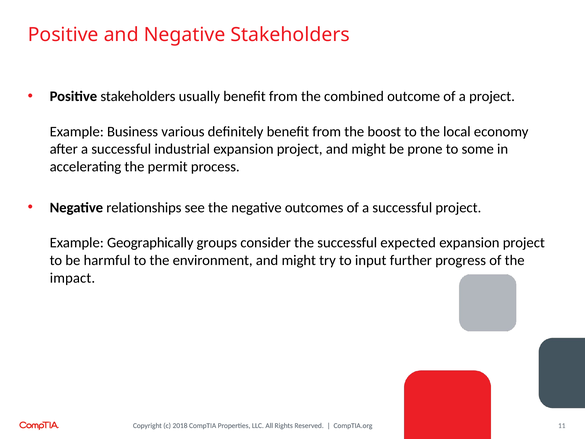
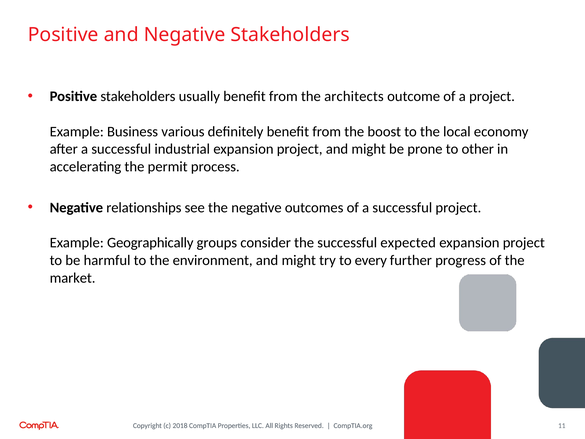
combined: combined -> architects (354, 96)
some: some -> other (478, 149)
input: input -> every (371, 260)
impact: impact -> market (73, 278)
